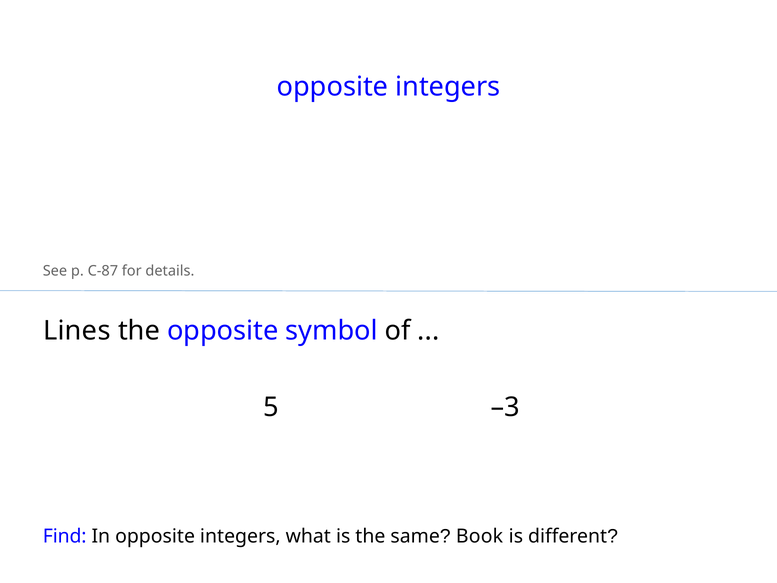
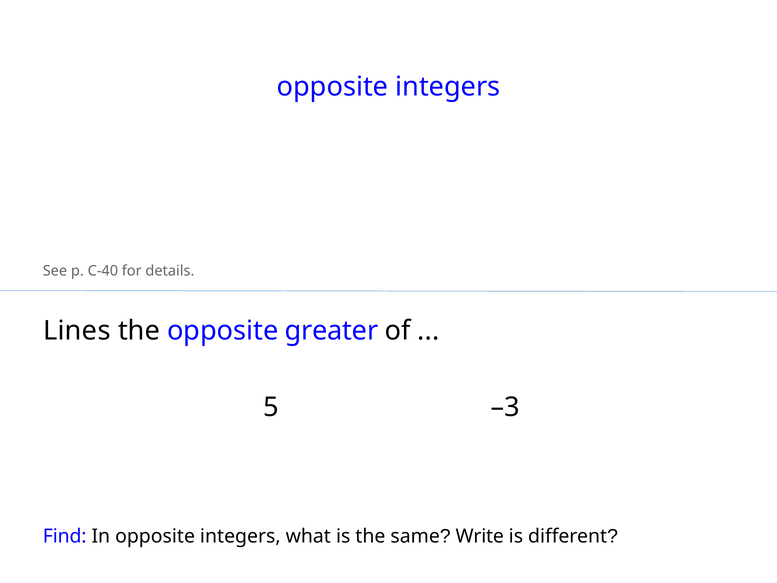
C-87: C-87 -> C-40 (103, 271)
symbol: symbol -> greater (332, 330)
Book: Book -> Write (480, 536)
